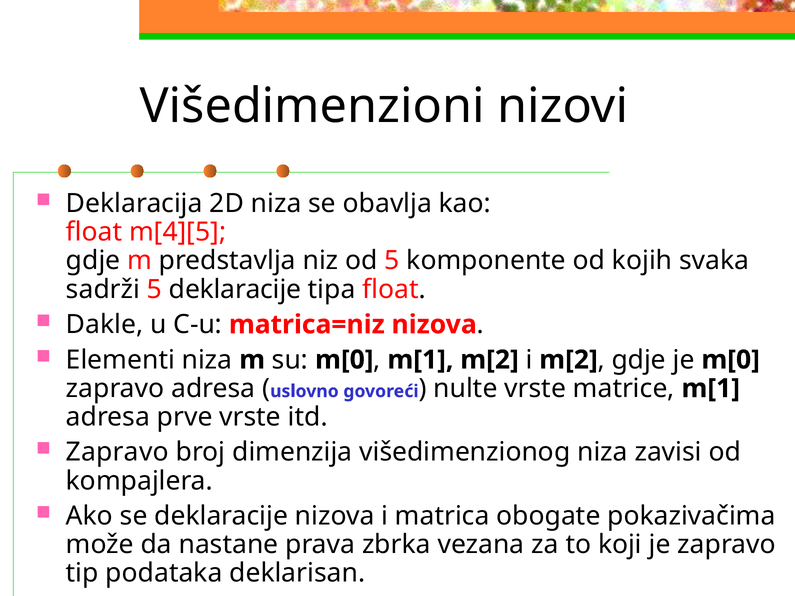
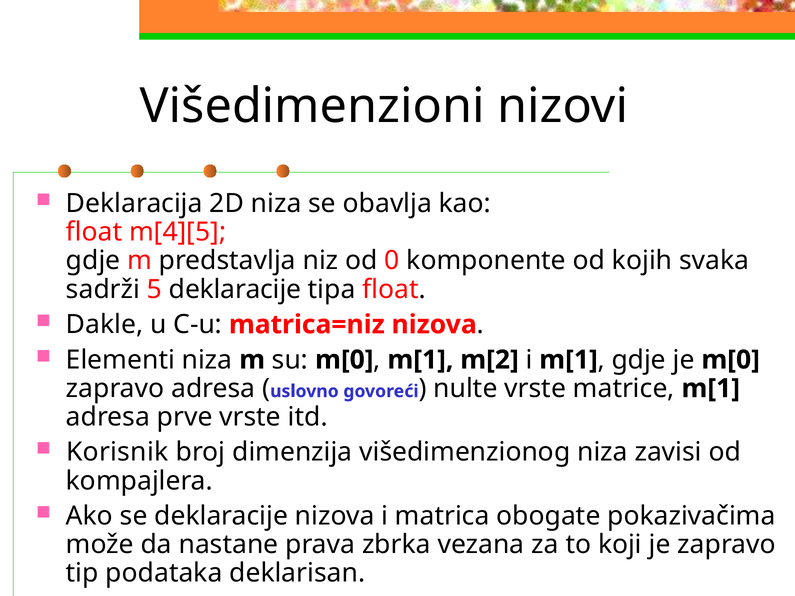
od 5: 5 -> 0 (392, 261)
i m[2: m[2 -> m[1 (569, 360)
Zapravo: Zapravo -> Korisnik (117, 452)
